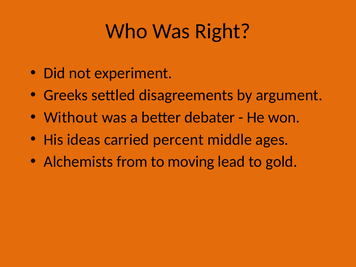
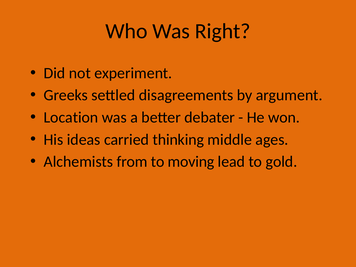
Without: Without -> Location (71, 117)
percent: percent -> thinking (178, 140)
